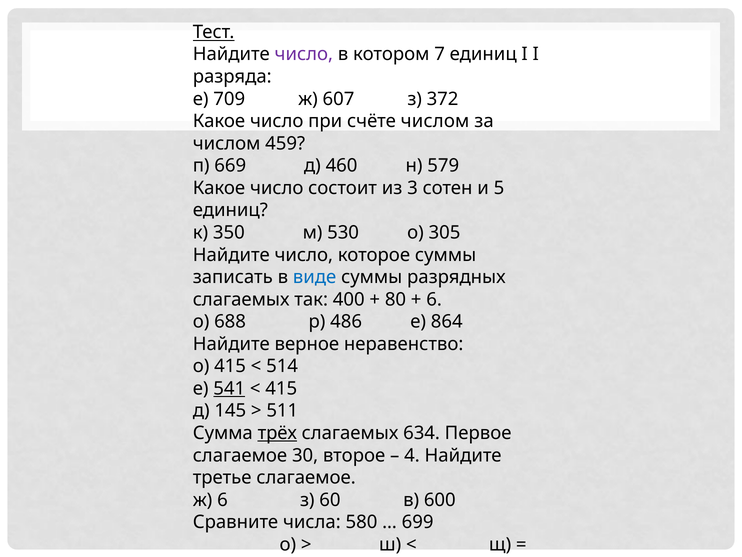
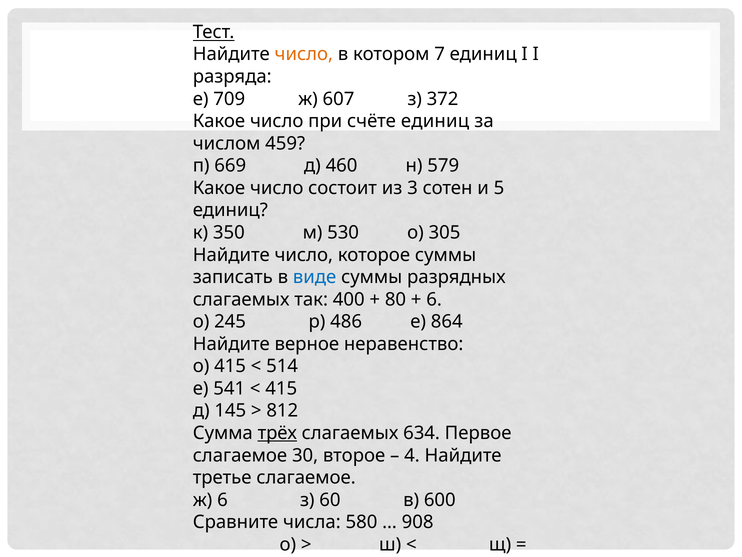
число colour: purple -> orange (304, 54)
счёте числом: числом -> единиц (435, 121)
688: 688 -> 245 (230, 321)
541 underline: present -> none (229, 388)
511: 511 -> 812 (282, 410)
699: 699 -> 908 (418, 522)
